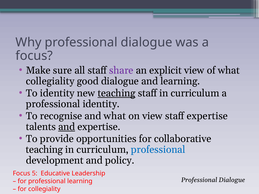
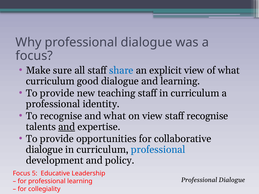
share colour: purple -> blue (121, 70)
collegiality: collegiality -> curriculum (50, 81)
identity: identity -> provide (57, 93)
teaching underline: present -> none (117, 93)
staff expertise: expertise -> recognise (207, 116)
teaching: teaching -> dialogue (44, 150)
